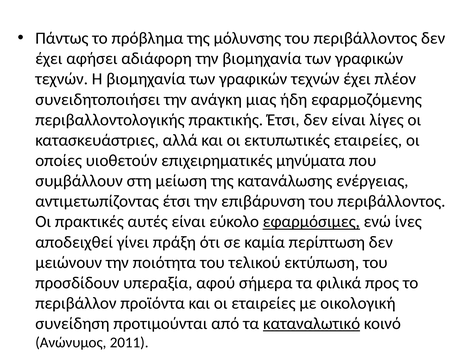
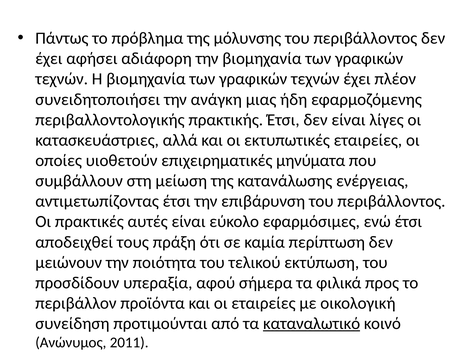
εφαρμόσιμες underline: present -> none (311, 221)
ενώ ίνες: ίνες -> έτσι (408, 221)
γίνει: γίνει -> τους (133, 242)
